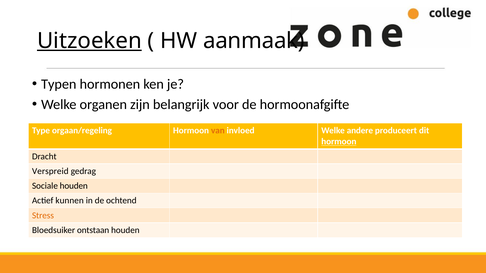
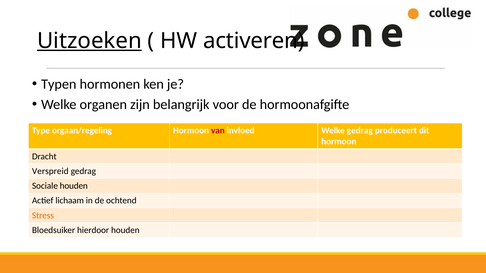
aanmaak: aanmaak -> activeren (254, 41)
van colour: orange -> red (218, 131)
Welke andere: andere -> gedrag (360, 131)
hormoon underline: present -> none (339, 142)
kunnen: kunnen -> lichaam (70, 201)
ontstaan: ontstaan -> hierdoor (93, 230)
